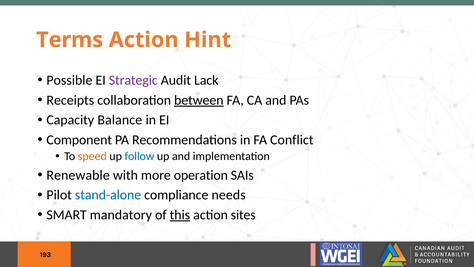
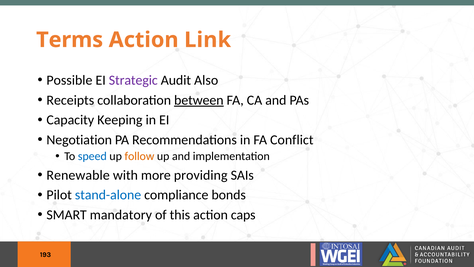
Hint: Hint -> Link (208, 40)
Lack: Lack -> Also (206, 80)
Balance: Balance -> Keeping (120, 120)
Component: Component -> Negotiation (79, 140)
speed colour: orange -> blue (92, 156)
follow colour: blue -> orange (139, 156)
operation: operation -> providing (201, 175)
needs: needs -> bonds (229, 195)
this underline: present -> none (180, 215)
sites: sites -> caps (243, 215)
